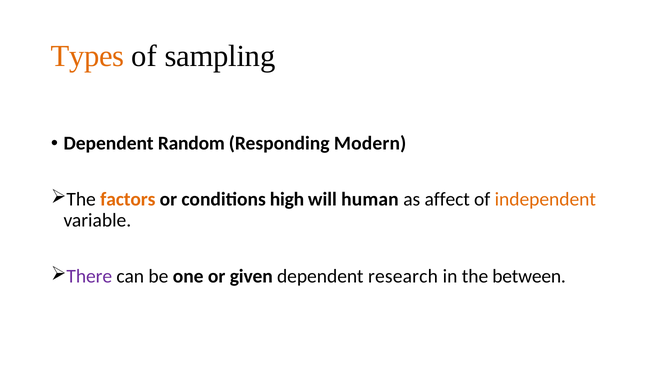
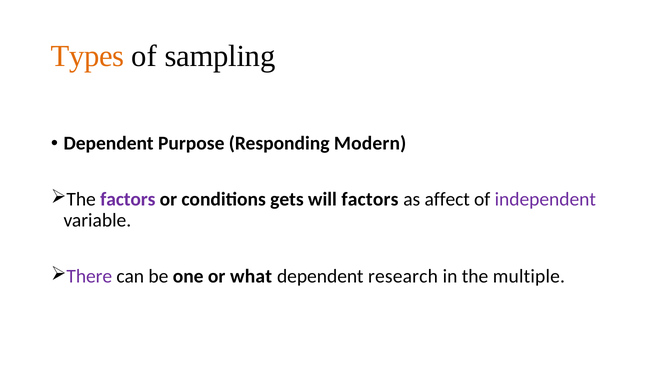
Random: Random -> Purpose (191, 144)
factors colour: orange -> purple (128, 200)
high: high -> gets (287, 200)
will human: human -> factors (370, 200)
independent colour: orange -> purple (545, 200)
given: given -> what (251, 277)
between: between -> multiple (529, 277)
